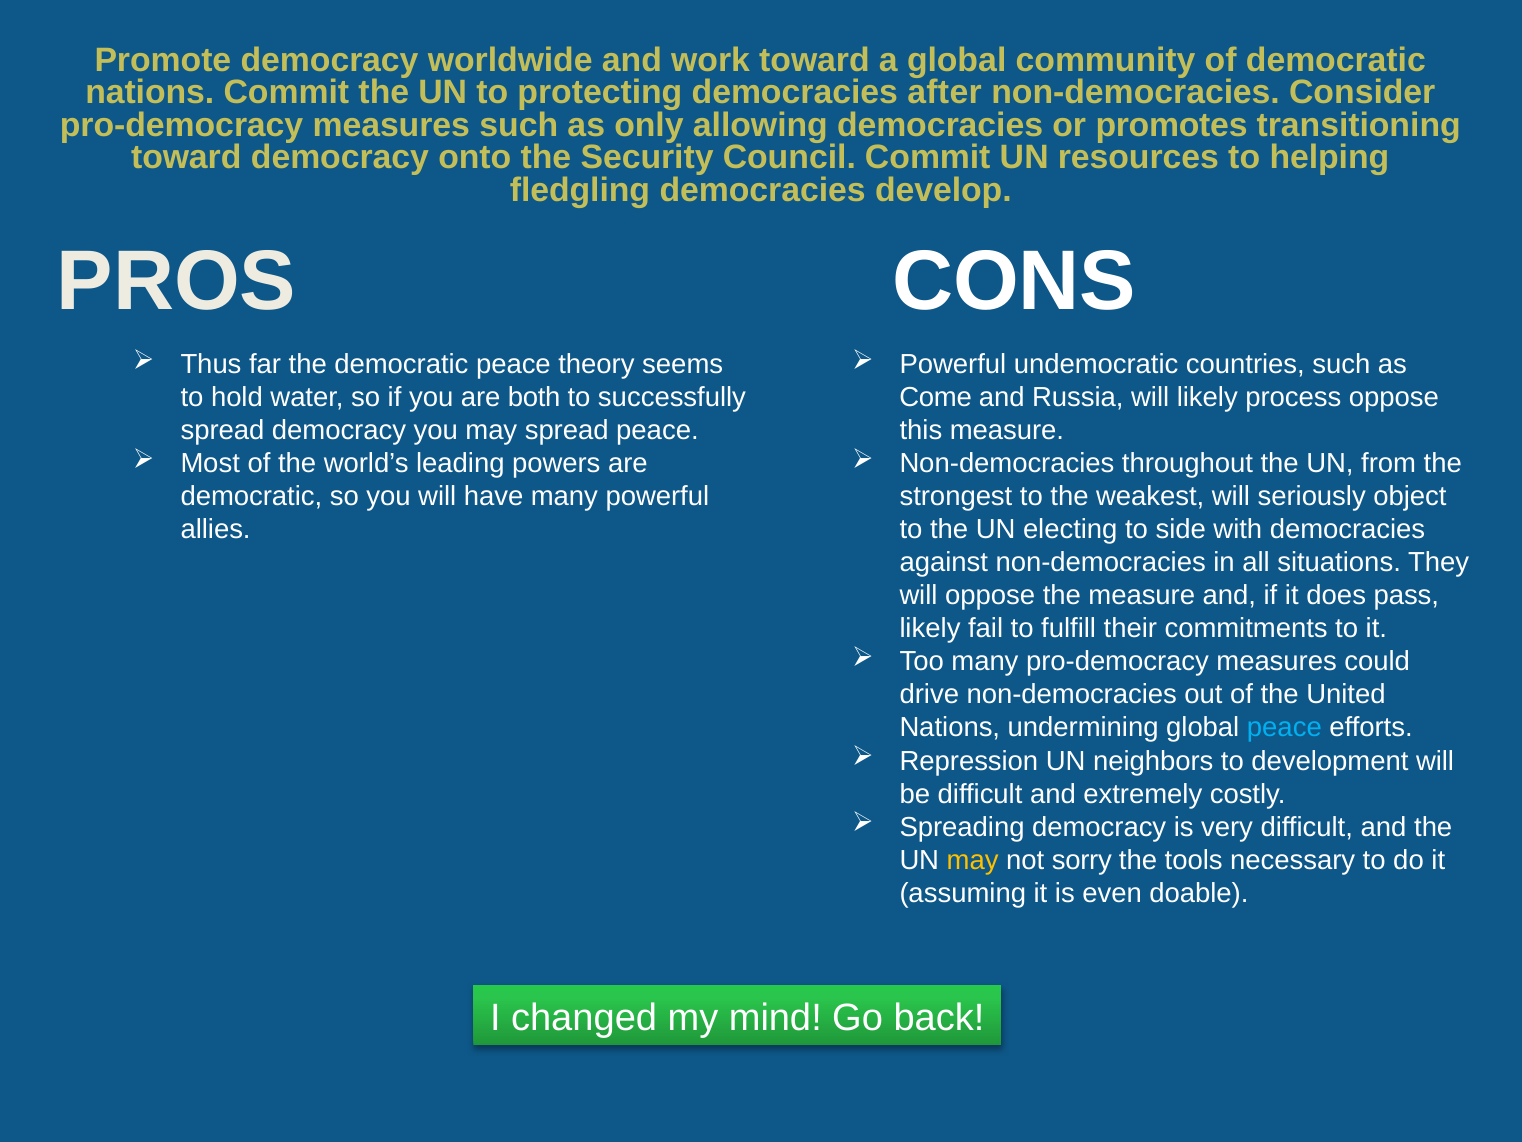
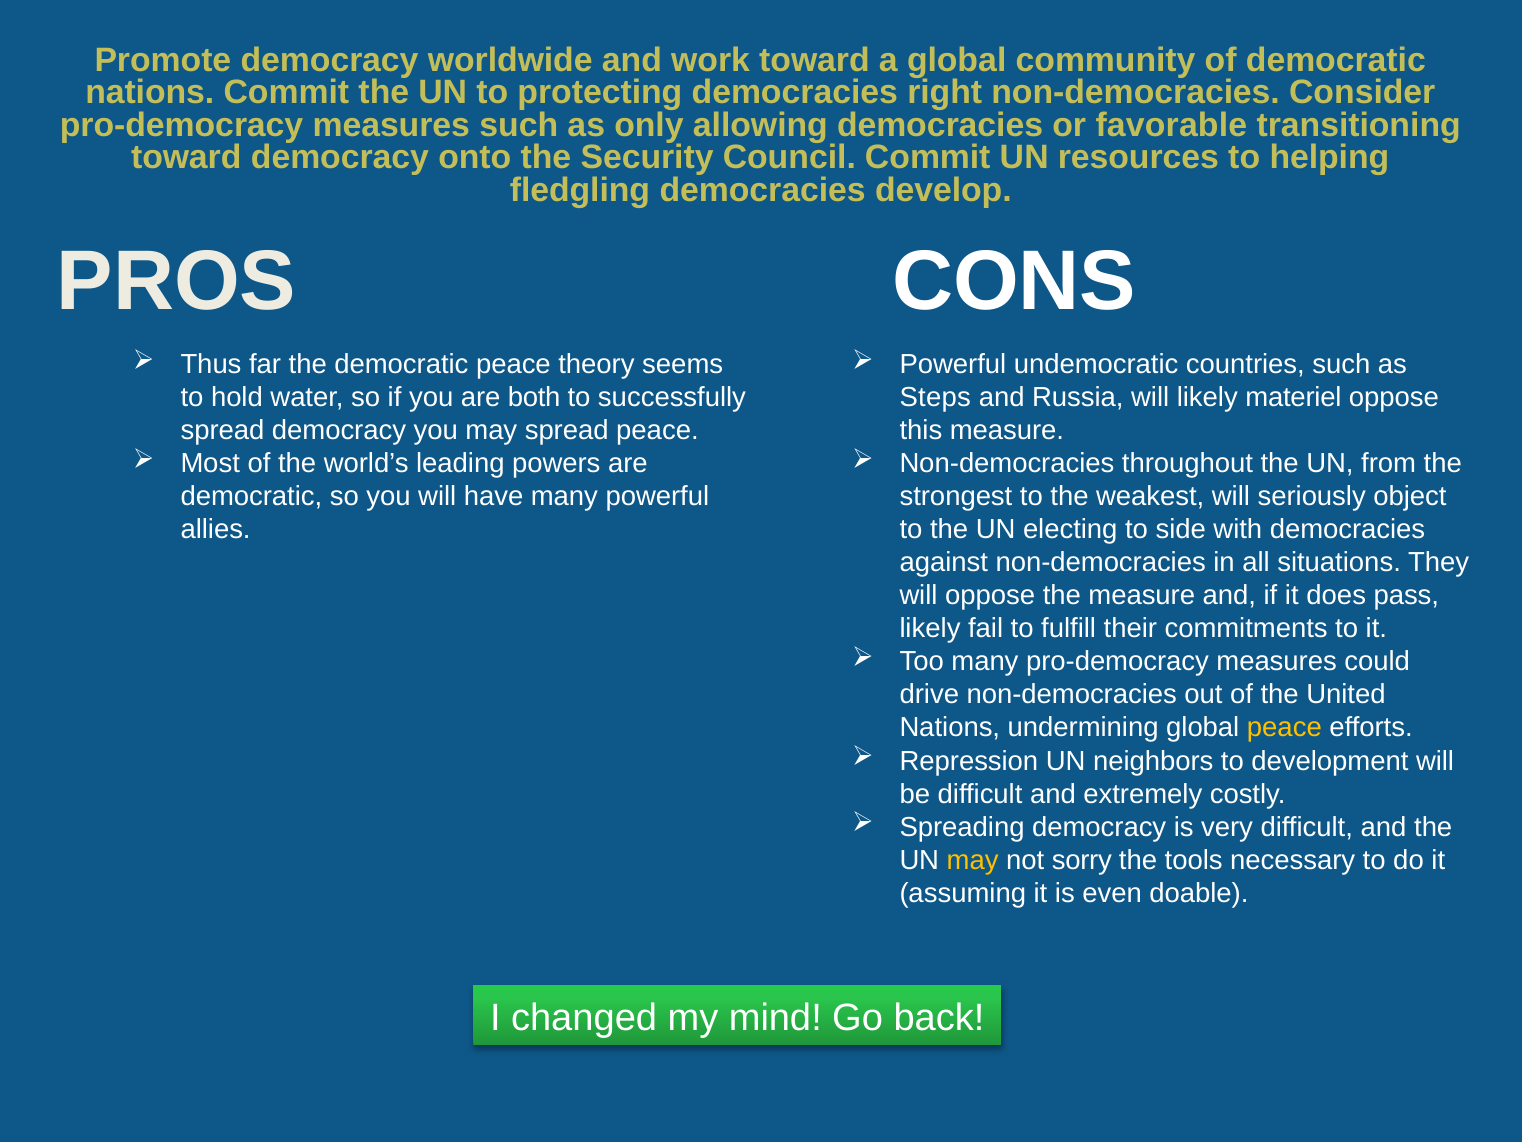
after: after -> right (945, 93)
promotes: promotes -> favorable (1171, 125)
Come: Come -> Steps (935, 397)
process: process -> materiel (1293, 397)
peace colour: light blue -> yellow (1284, 728)
